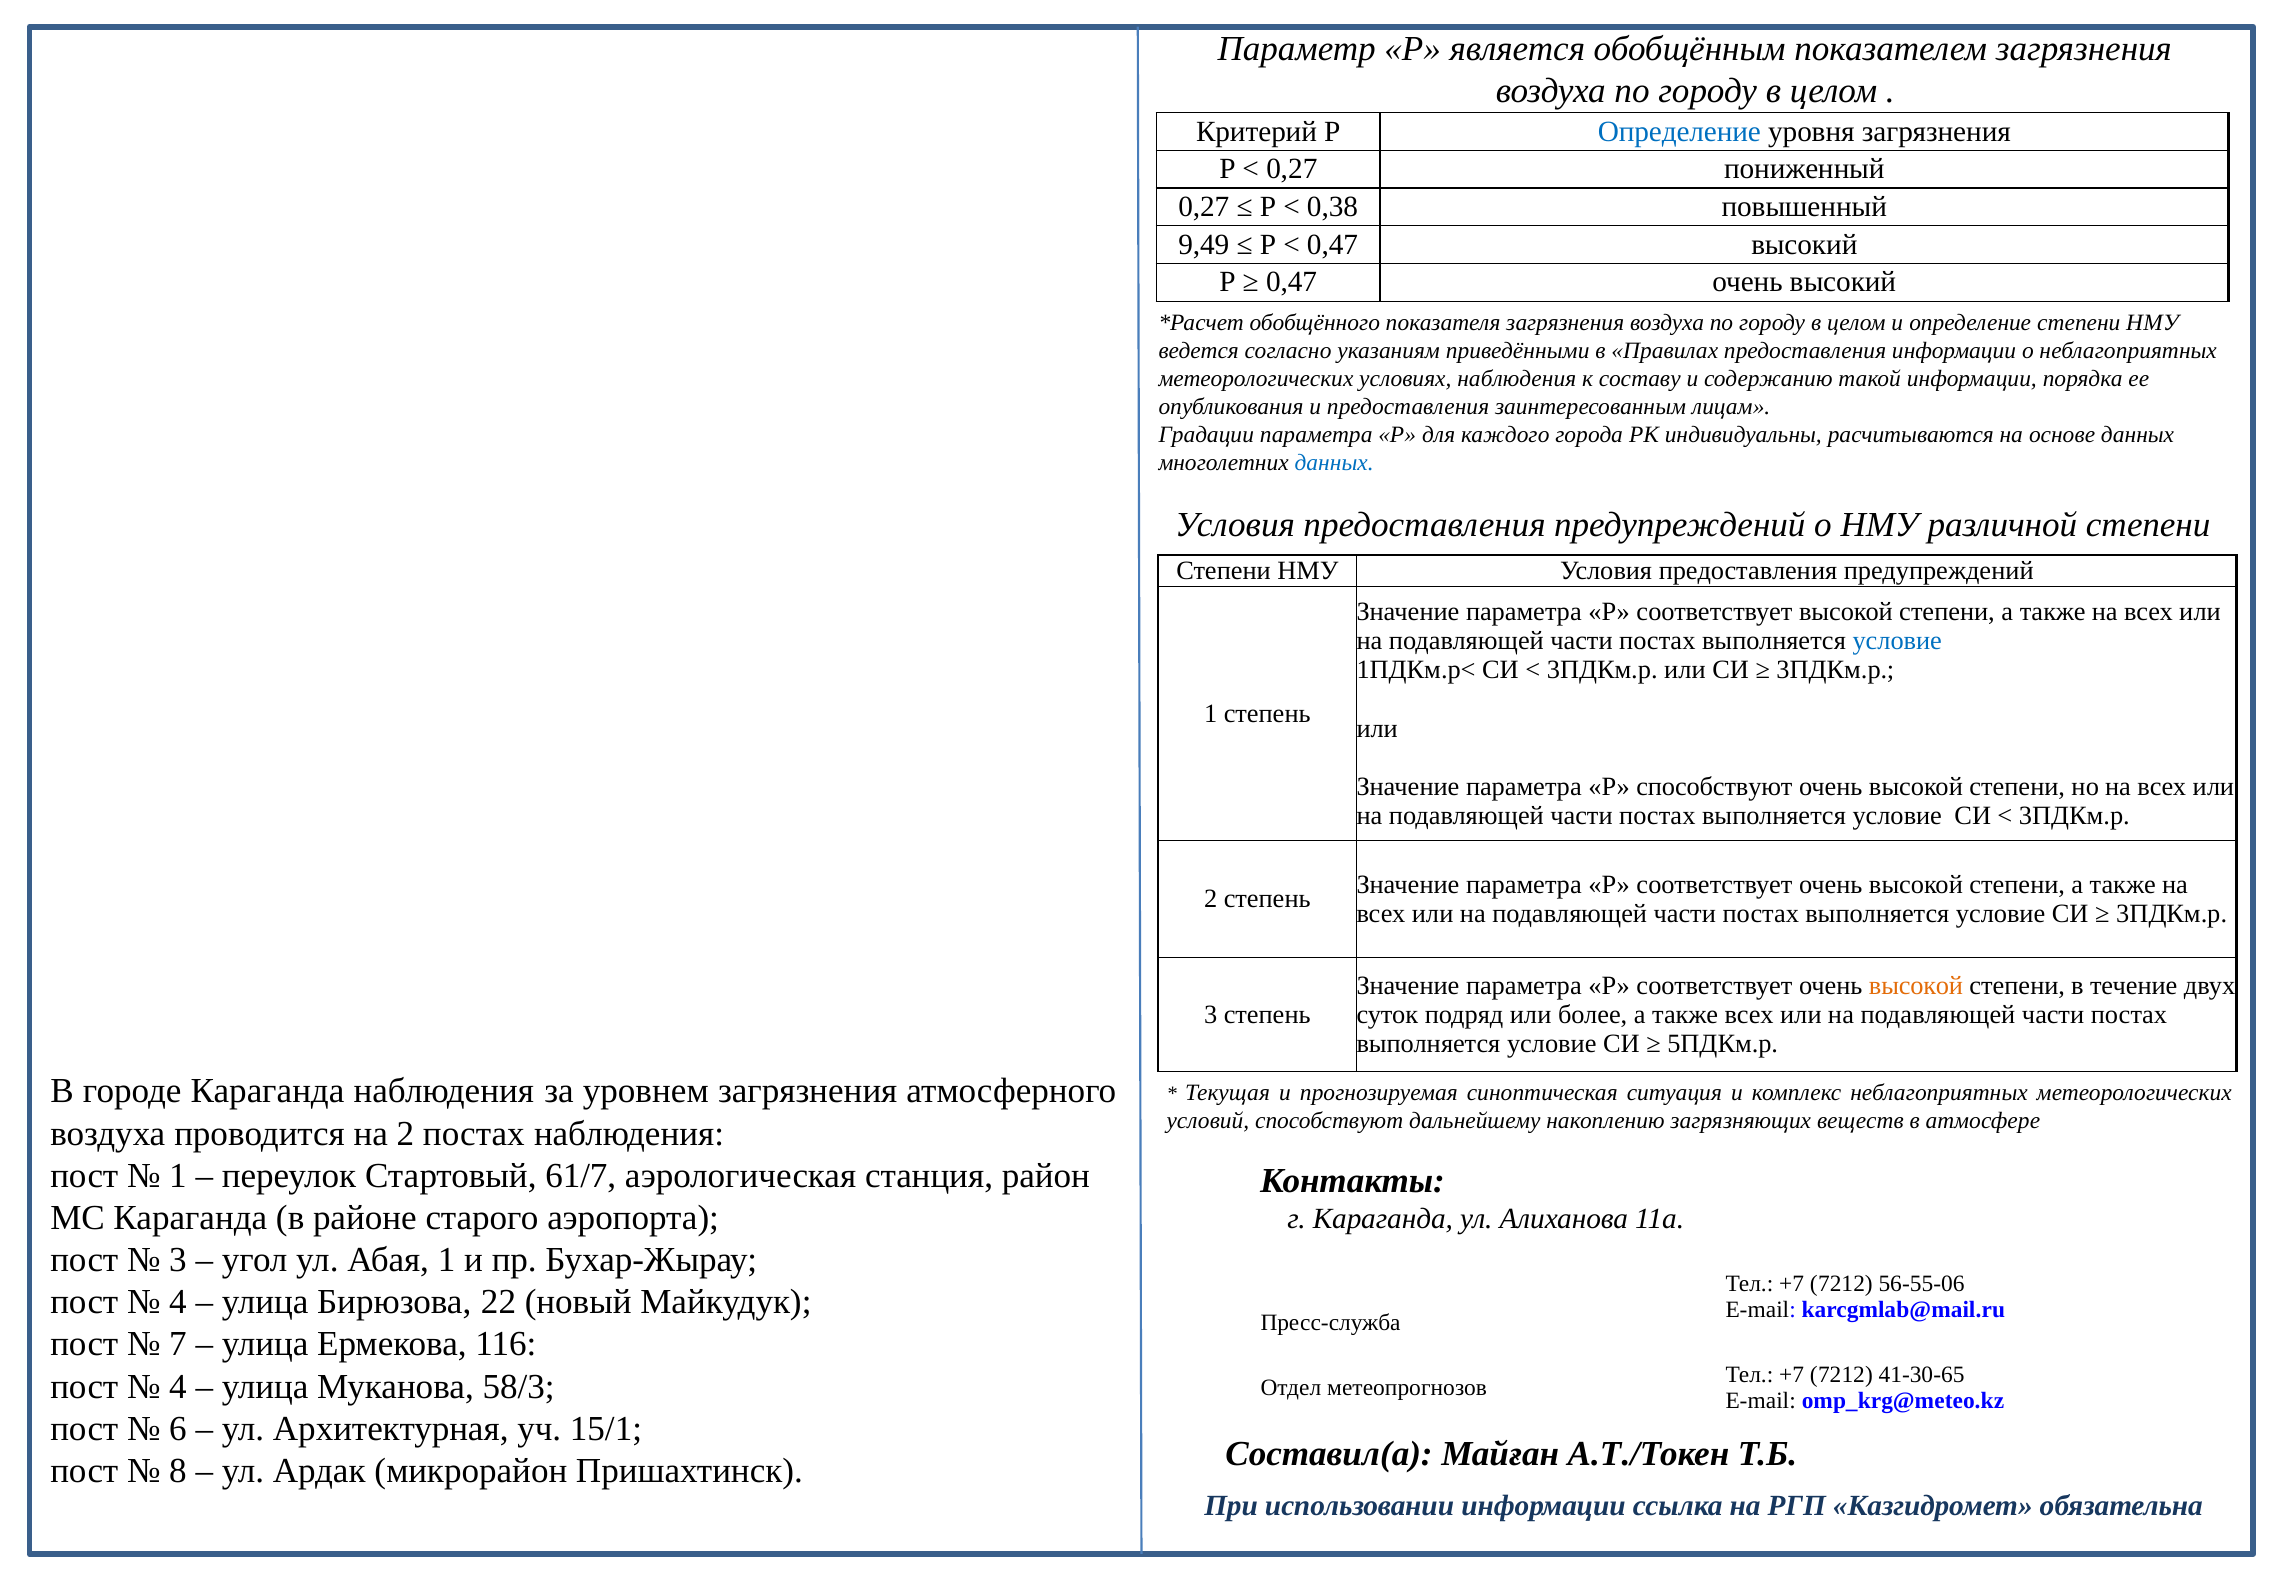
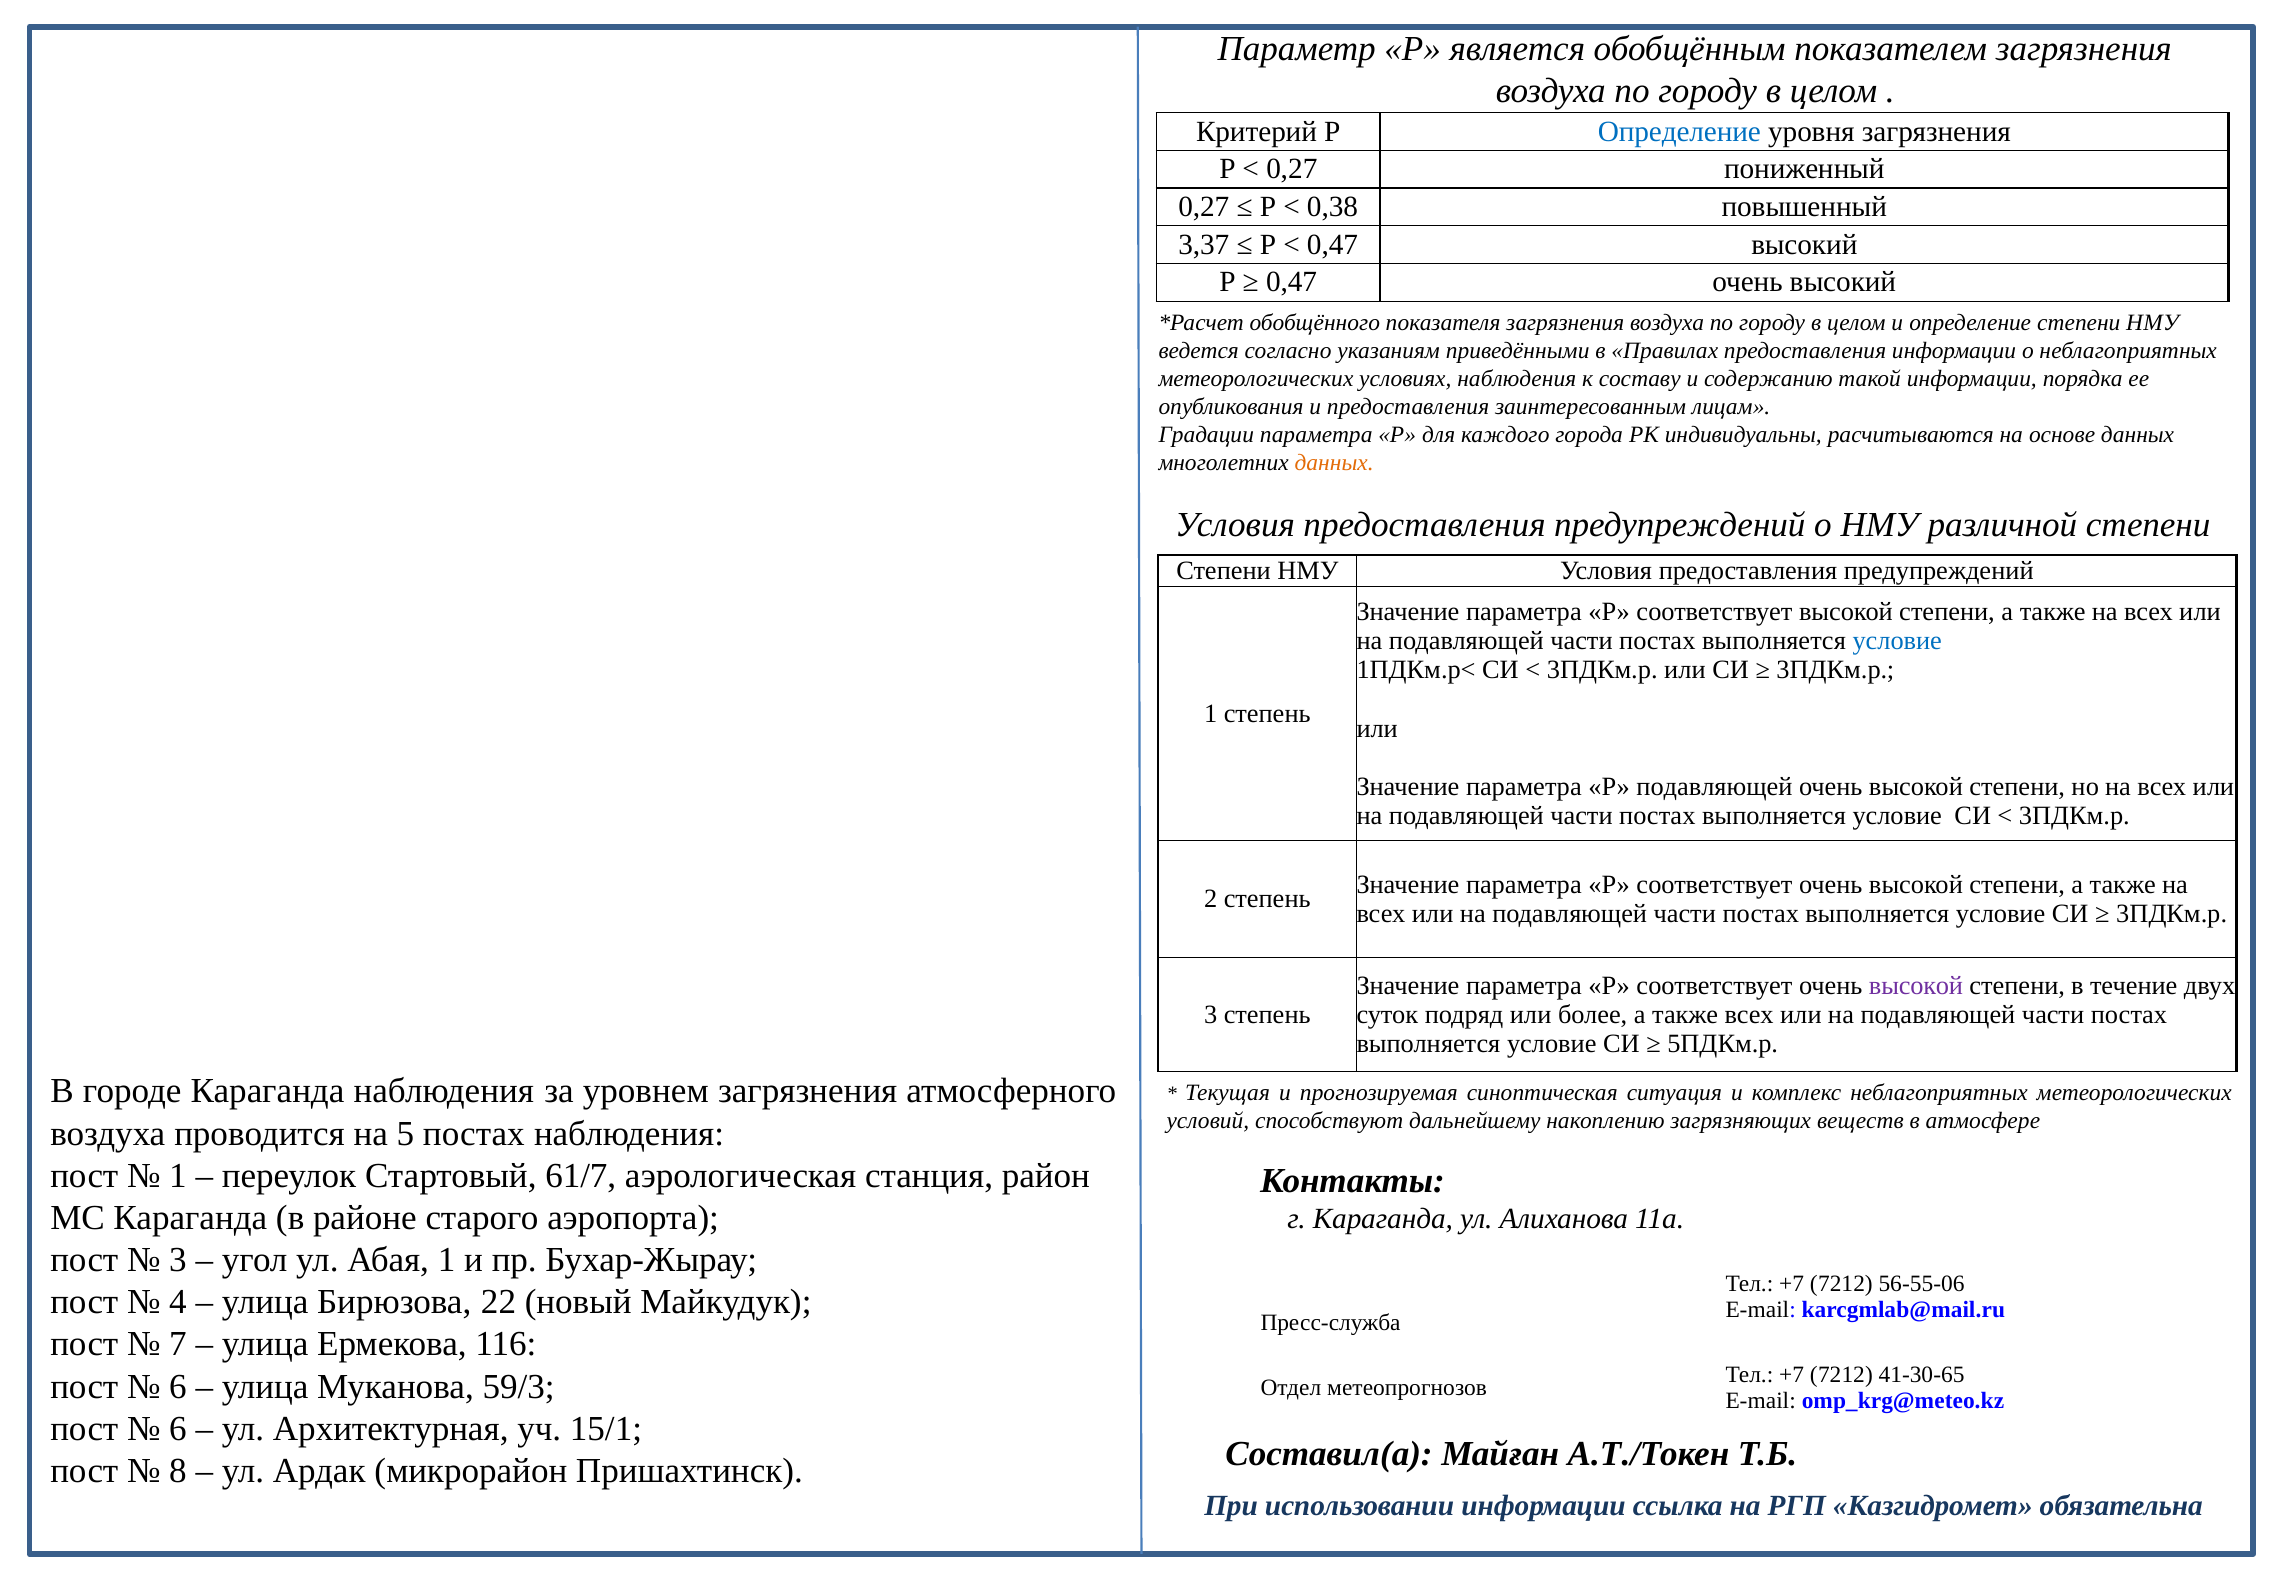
9,49: 9,49 -> 3,37 (1204, 244)
данных colour: blue -> orange (1334, 463)
Р способствуют: способствуют -> подавляющей (1714, 787)
высокой colour: orange -> purple (1916, 985)
на 2: 2 -> 5 (405, 1133)
4: 4 -> 6 (178, 1386)
58/3: 58/3 -> 59/3 (519, 1386)
